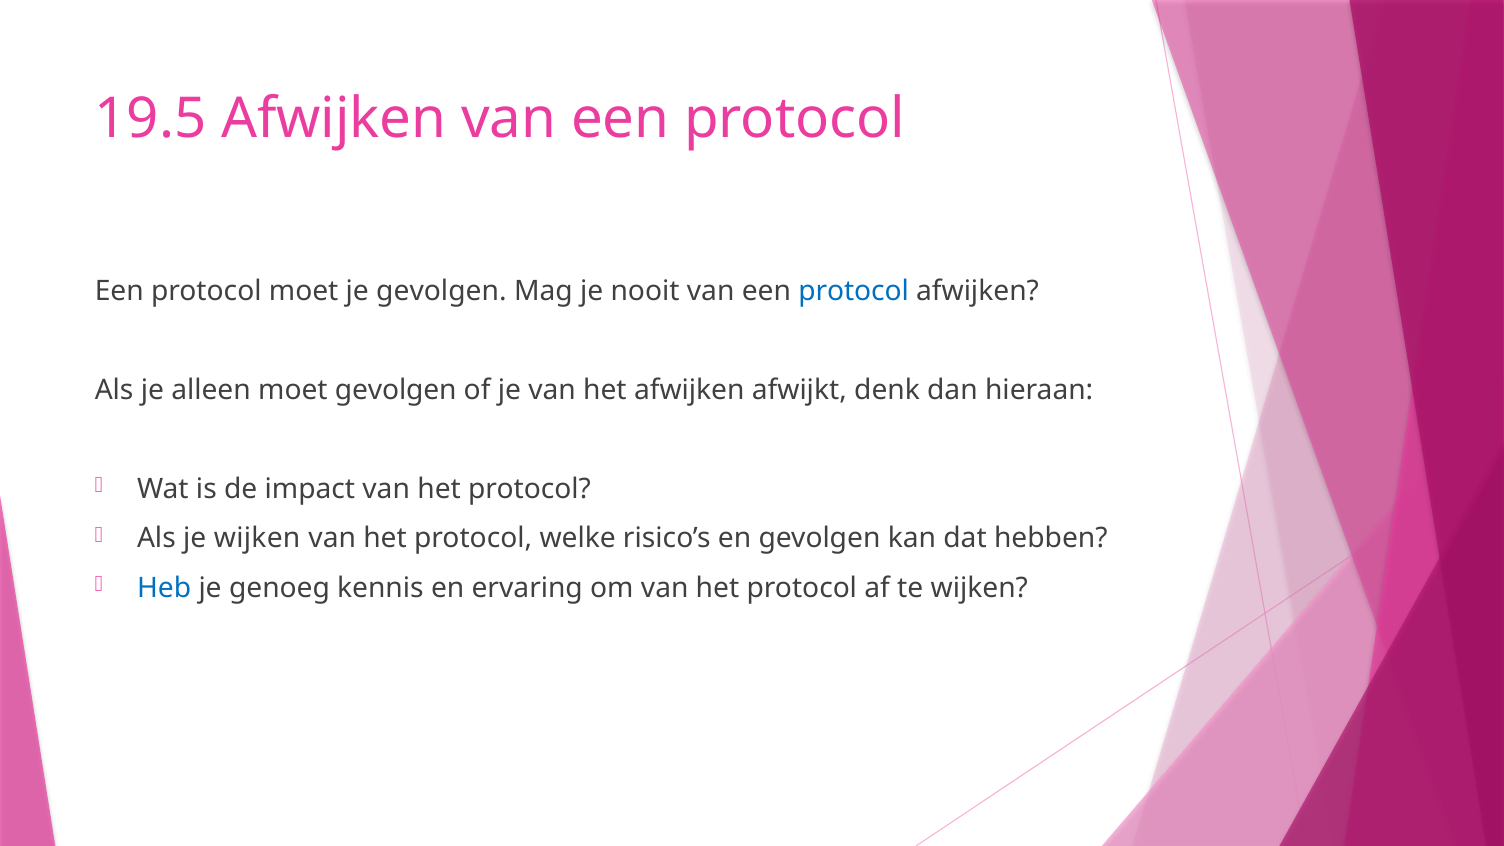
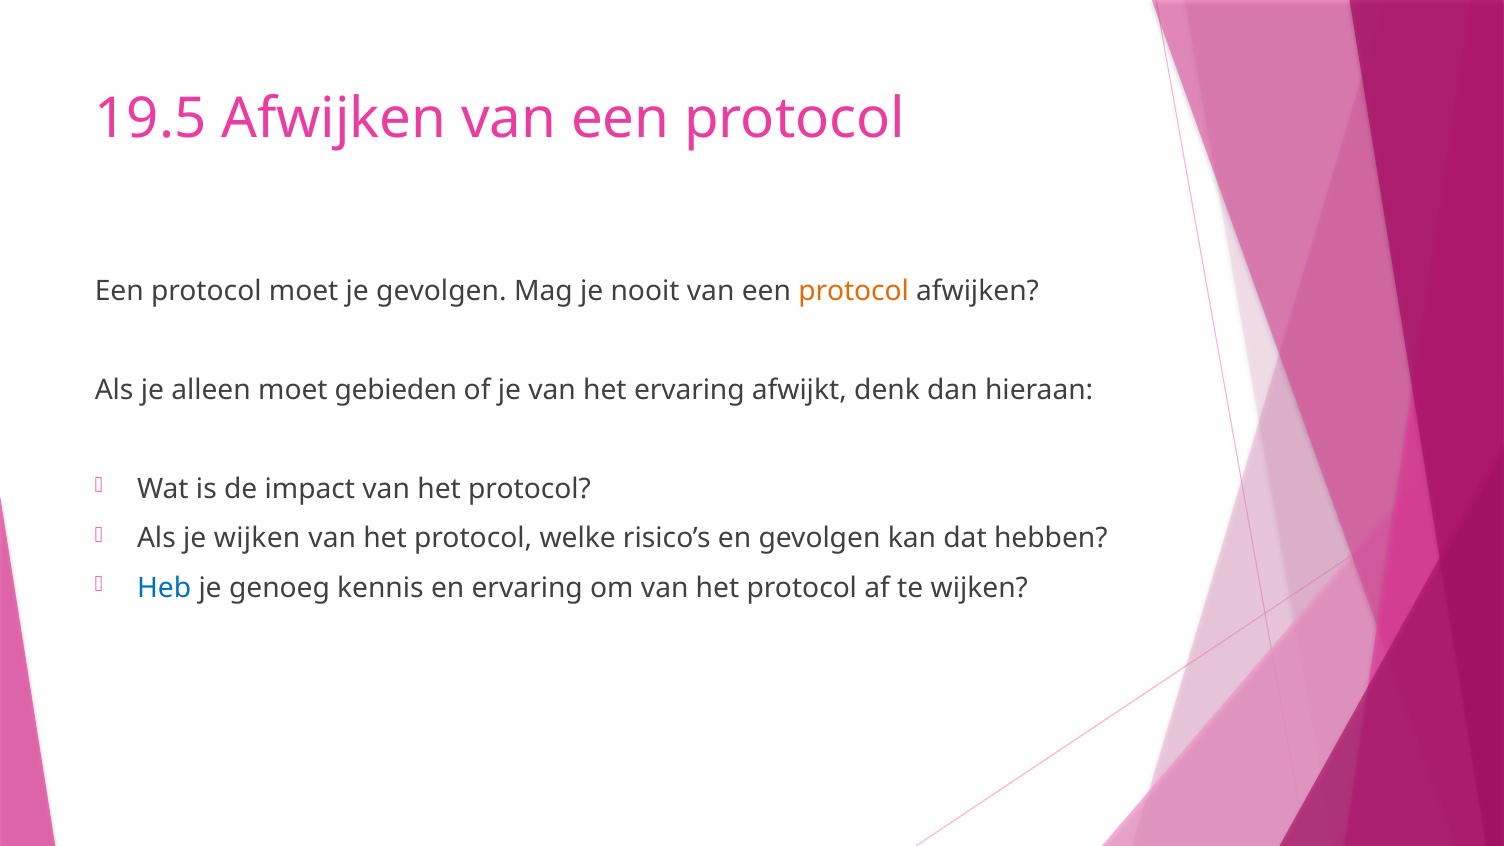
protocol colour: blue -> orange (854, 291)
moet gevolgen: gevolgen -> gebieden (396, 390)
het afwijken: afwijken -> ervaring (689, 390)
